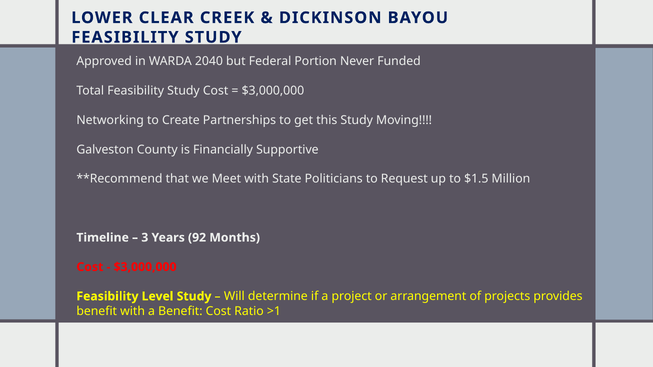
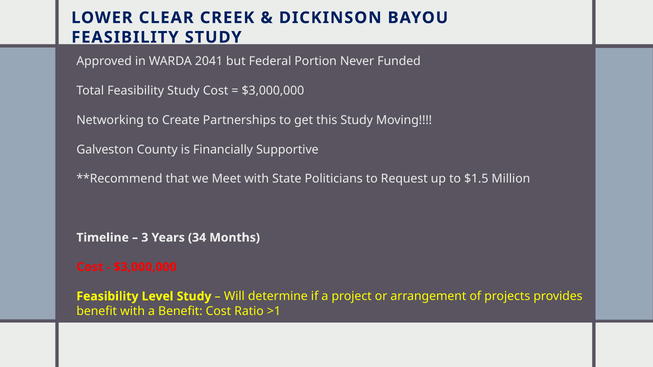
2040: 2040 -> 2041 (209, 61)
92: 92 -> 34 (197, 238)
